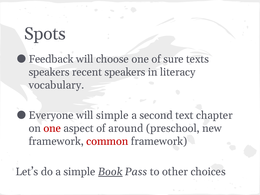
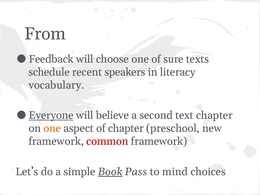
Spots: Spots -> From (45, 34)
speakers: speakers -> schedule (49, 72)
Everyone underline: none -> present (51, 115)
will simple: simple -> believe (112, 115)
one colour: red -> orange (52, 128)
of around: around -> chapter (126, 128)
other: other -> mind (175, 172)
